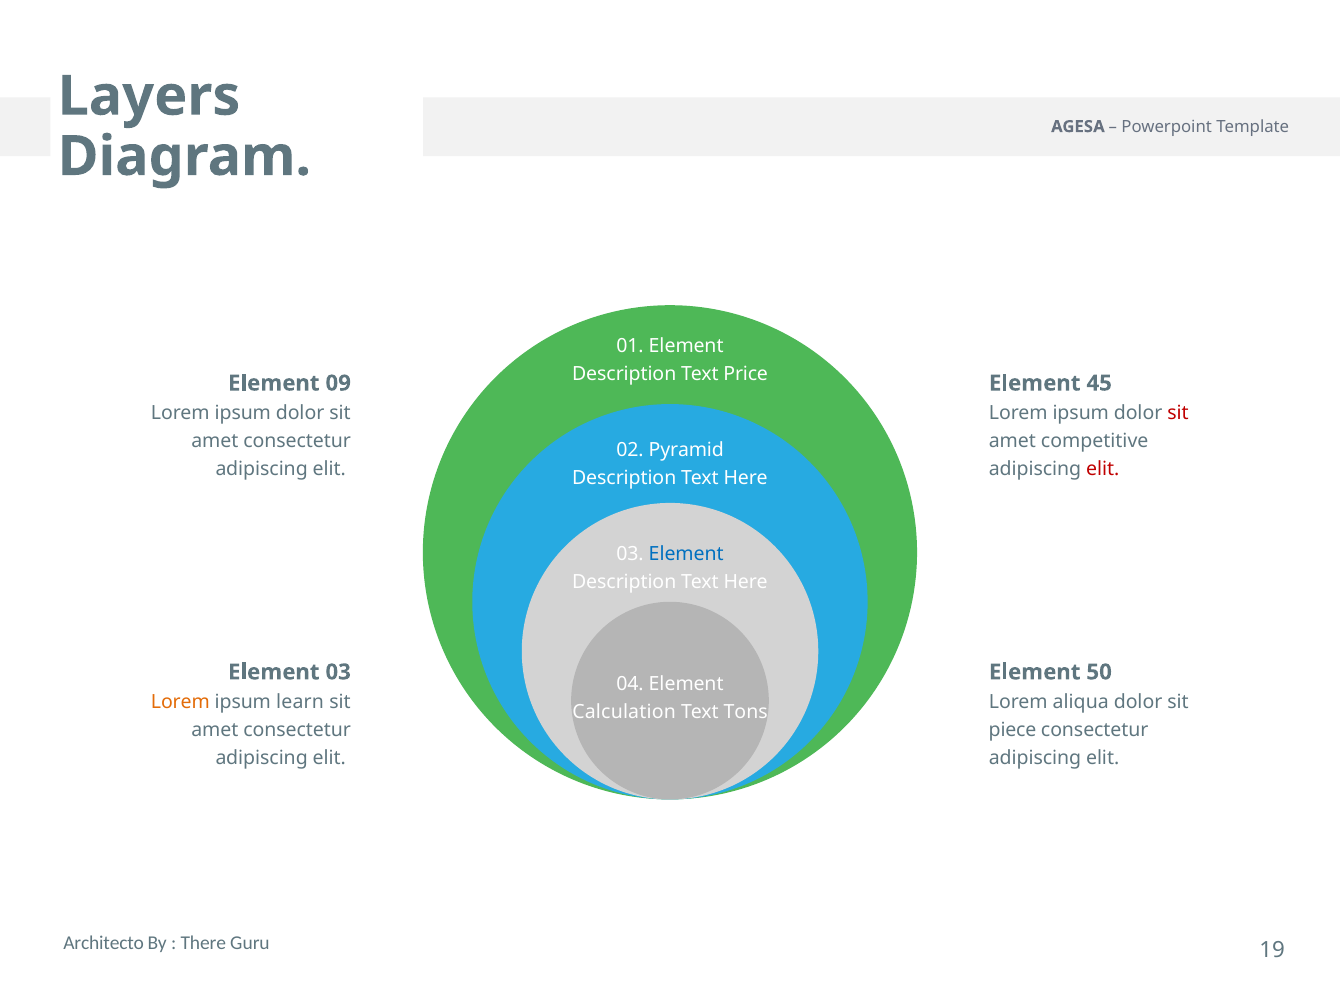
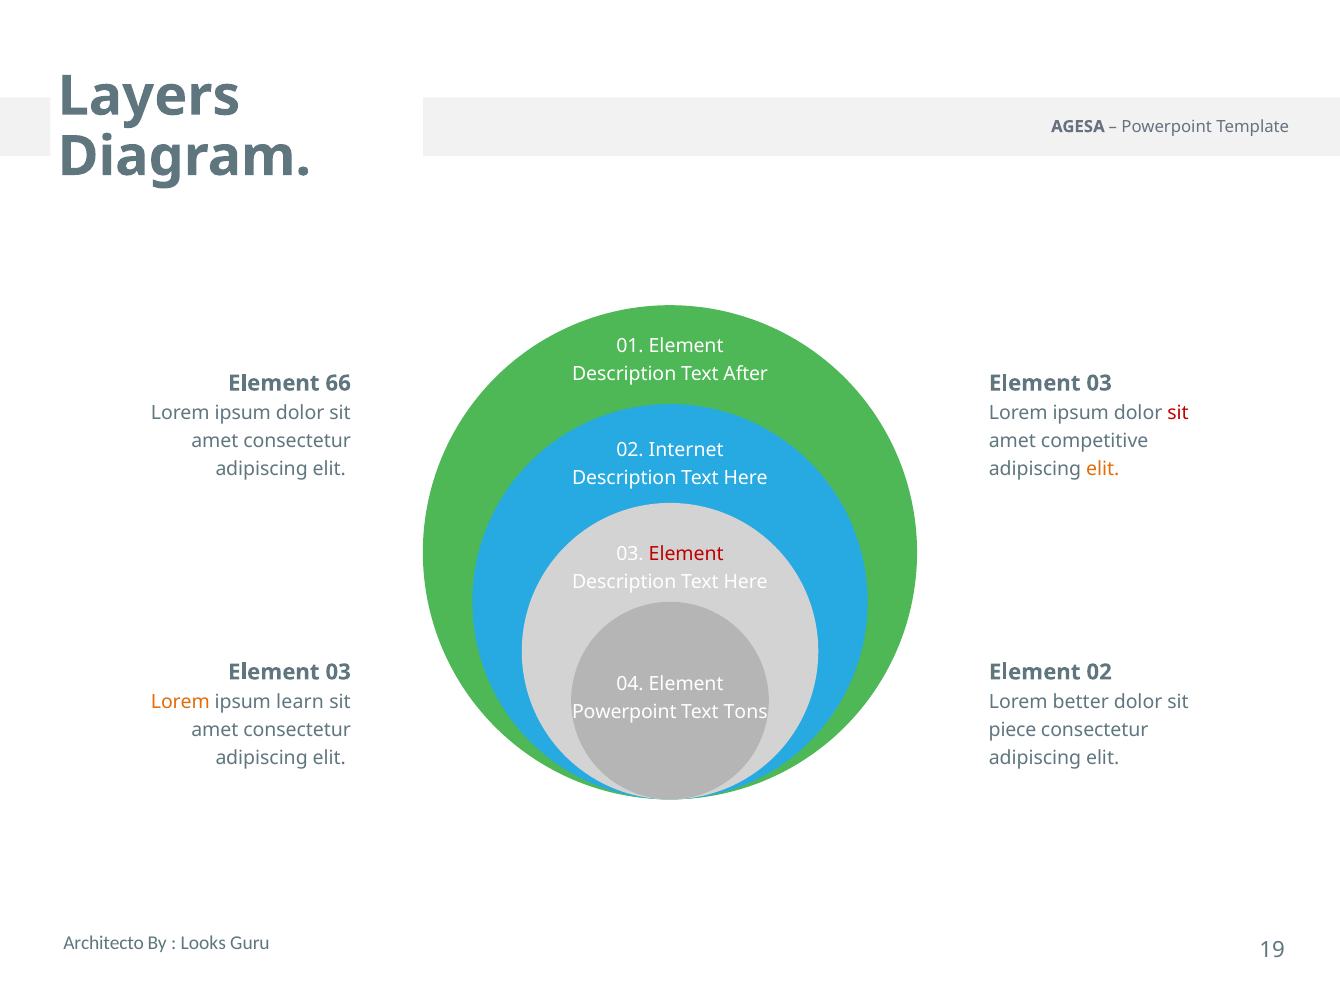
Price: Price -> After (746, 375)
09: 09 -> 66 (338, 383)
45: 45 -> 03 (1099, 383)
Pyramid: Pyramid -> Internet (686, 450)
elit colour: red -> orange (1103, 469)
Element colour: blue -> red (686, 554)
Element 50: 50 -> 02 (1099, 672)
aliqua: aliqua -> better (1081, 702)
Calculation: Calculation -> Powerpoint (624, 712)
There: There -> Looks (203, 943)
